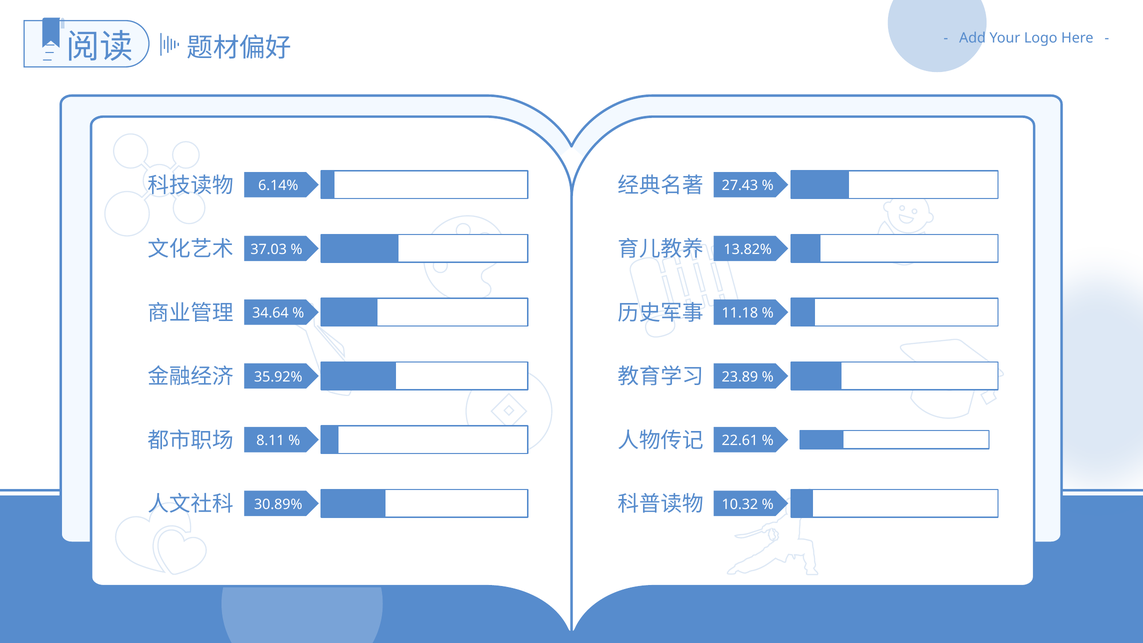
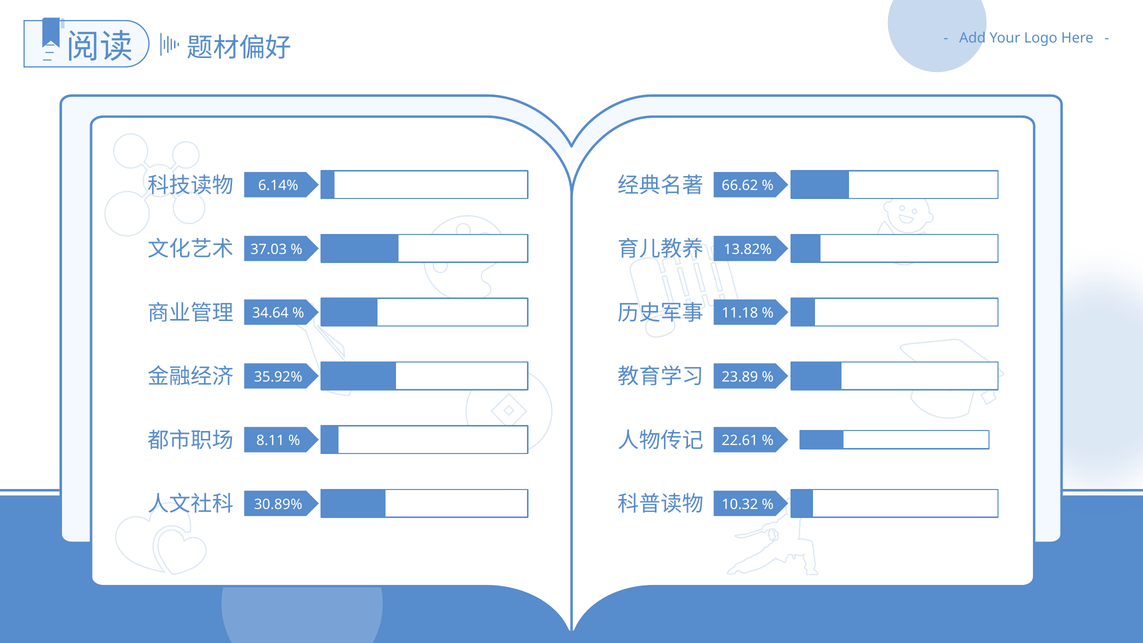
27.43: 27.43 -> 66.62 (740, 186)
